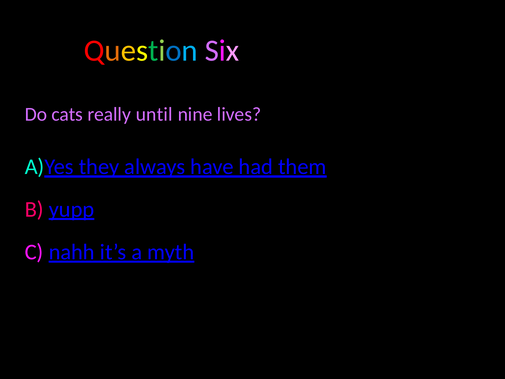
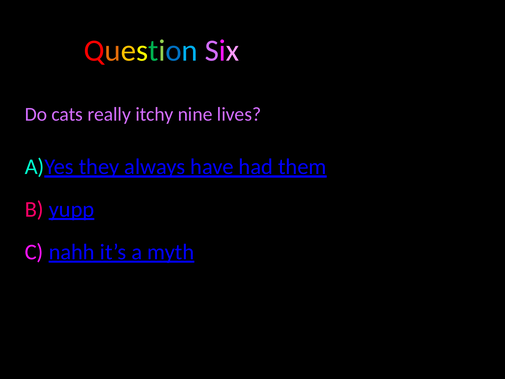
until: until -> itchy (154, 114)
